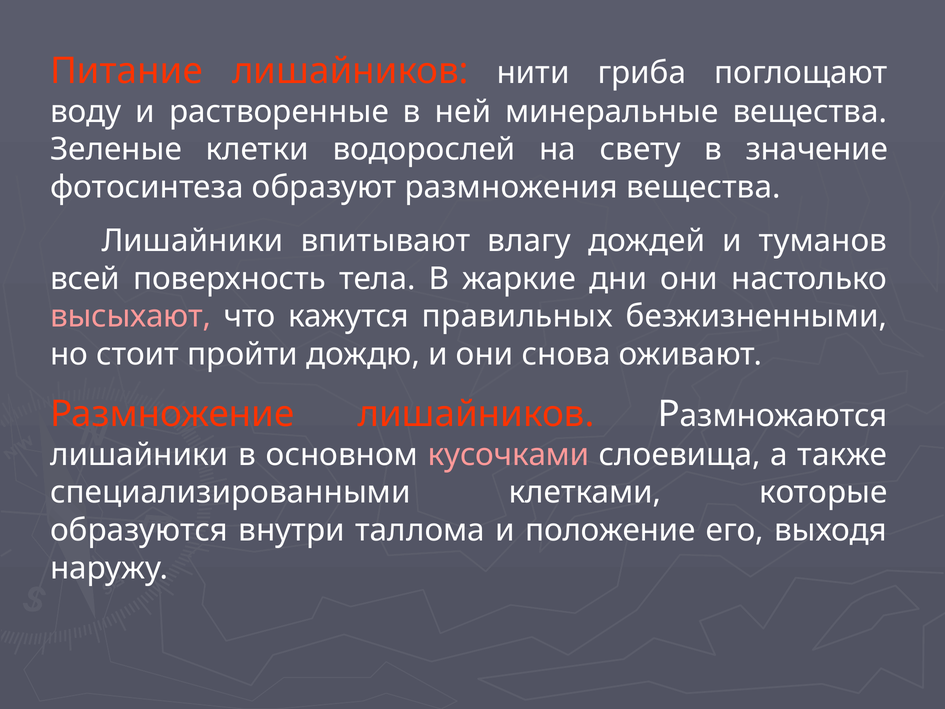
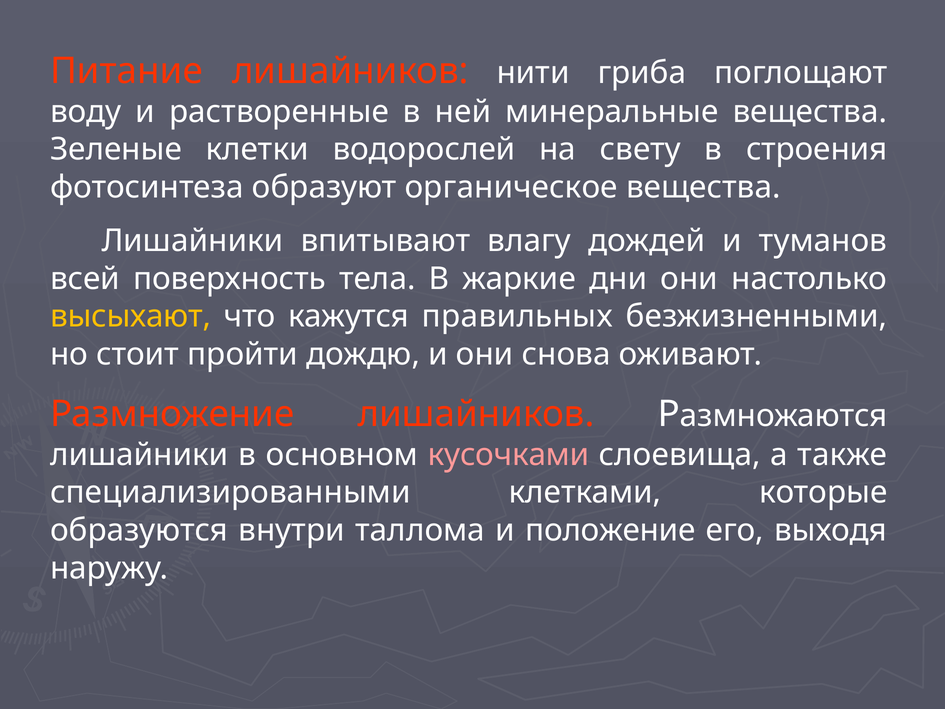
значение: значение -> строения (817, 150)
размножения: размножения -> органическое (511, 187)
высыхают colour: pink -> yellow (131, 316)
